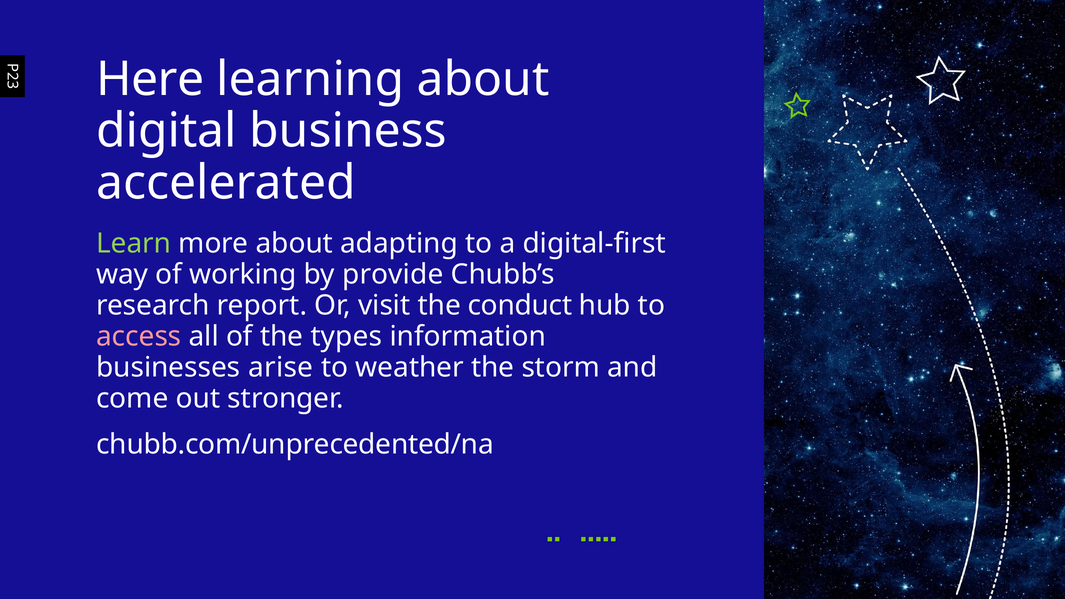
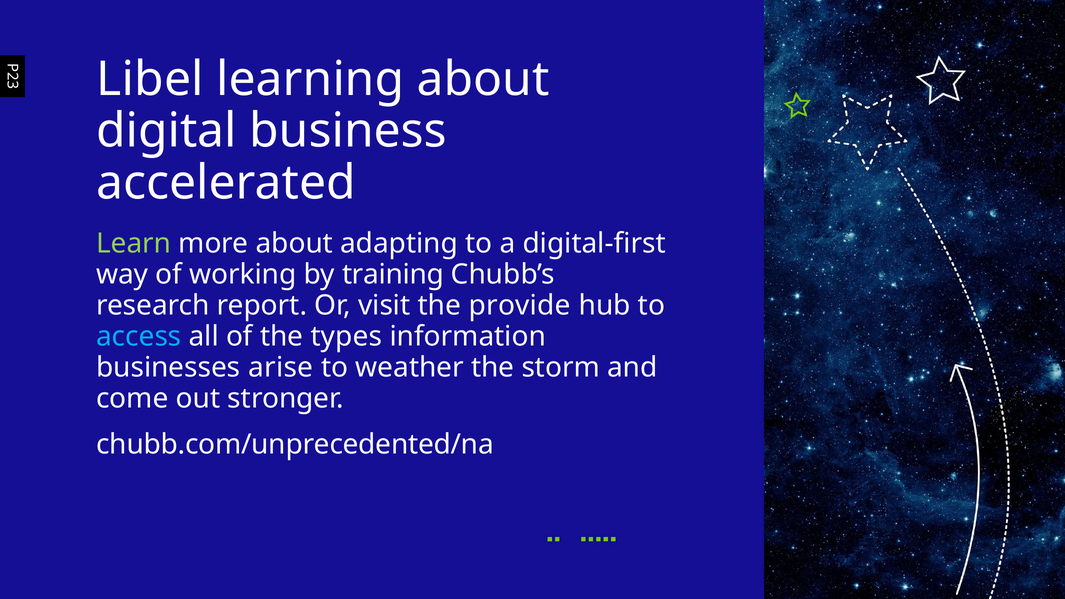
Here: Here -> Libel (150, 79)
provide: provide -> training (393, 275)
conduct: conduct -> provide (520, 306)
access colour: pink -> light blue (139, 337)
